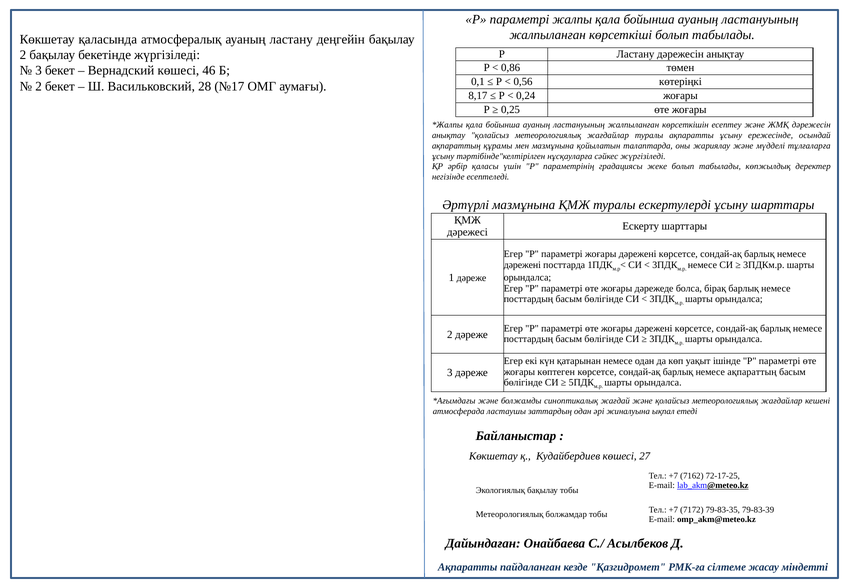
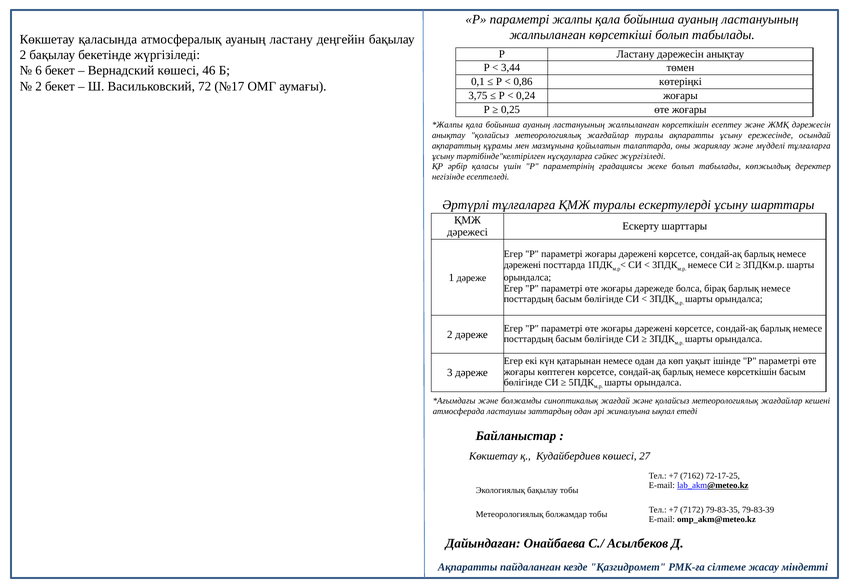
0,86: 0,86 -> 3,44 (511, 68)
3: 3 -> 6 (39, 71)
0,56: 0,56 -> 0,86 (523, 82)
28: 28 -> 72 (205, 86)
8,17: 8,17 -> 3,75 (478, 96)
Әртүрлі мазмұнына: мазмұнына -> тұлғаларға (524, 205)
немесе ақпараттың: ақпараттың -> көрсеткішін (752, 372)
